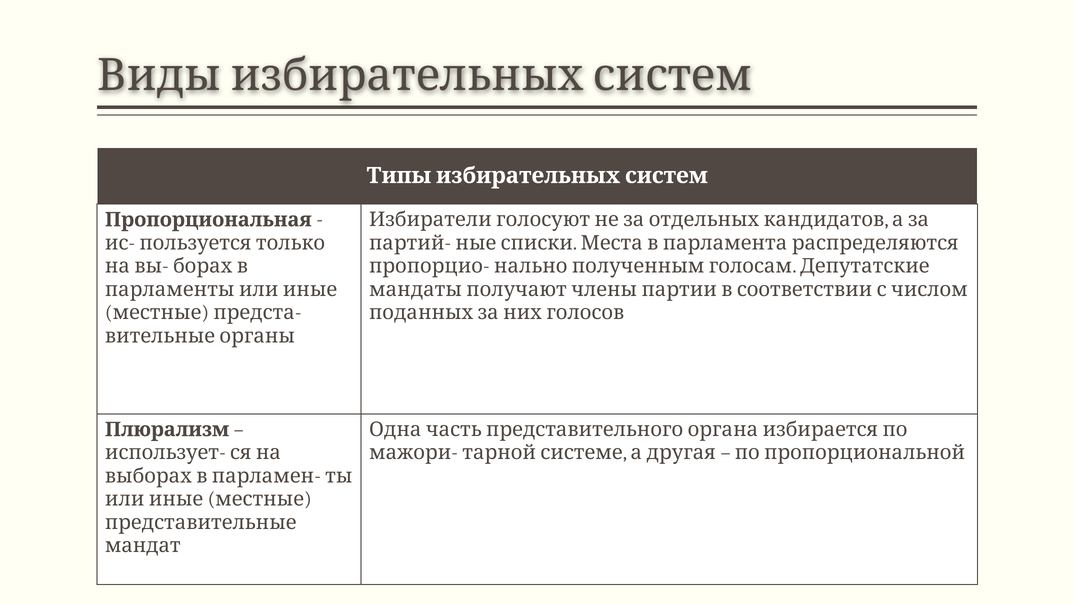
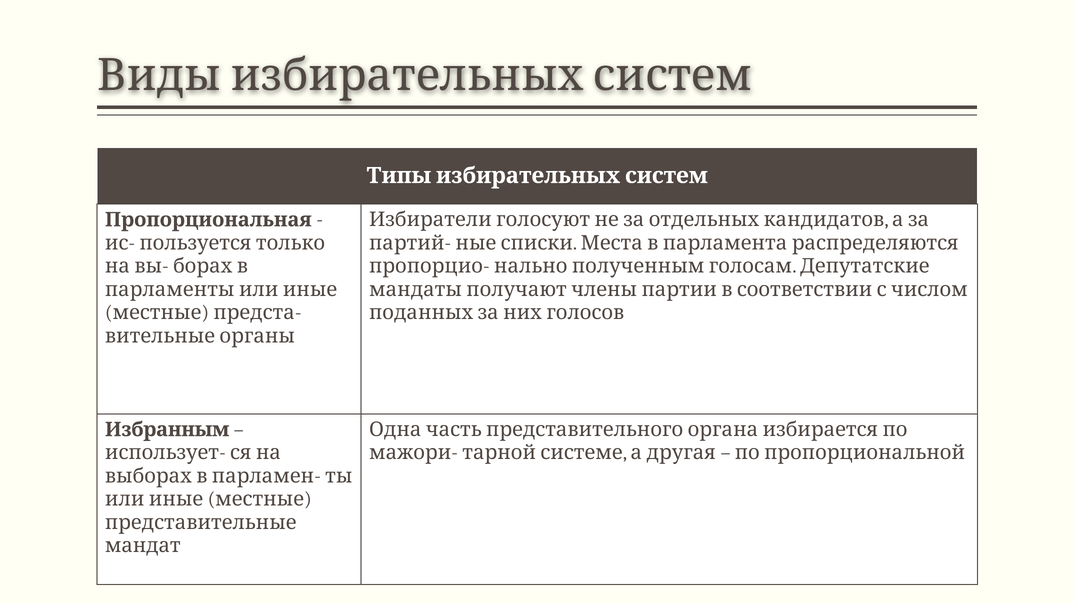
Плюрализм: Плюрализм -> Избранным (167, 430)
